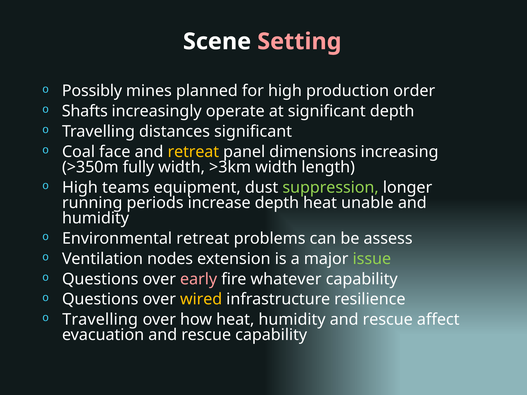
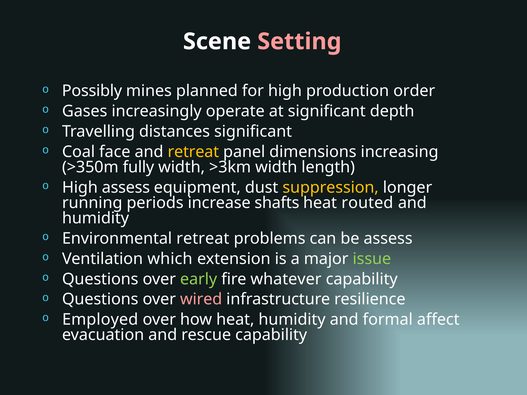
Shafts: Shafts -> Gases (85, 111)
High teams: teams -> assess (126, 188)
suppression colour: light green -> yellow (331, 188)
increase depth: depth -> shafts (277, 203)
unable: unable -> routed (367, 203)
nodes: nodes -> which (170, 259)
early colour: pink -> light green (199, 279)
wired colour: yellow -> pink (201, 300)
Travelling: Travelling -> Employed (100, 320)
humidity and rescue: rescue -> formal (388, 320)
